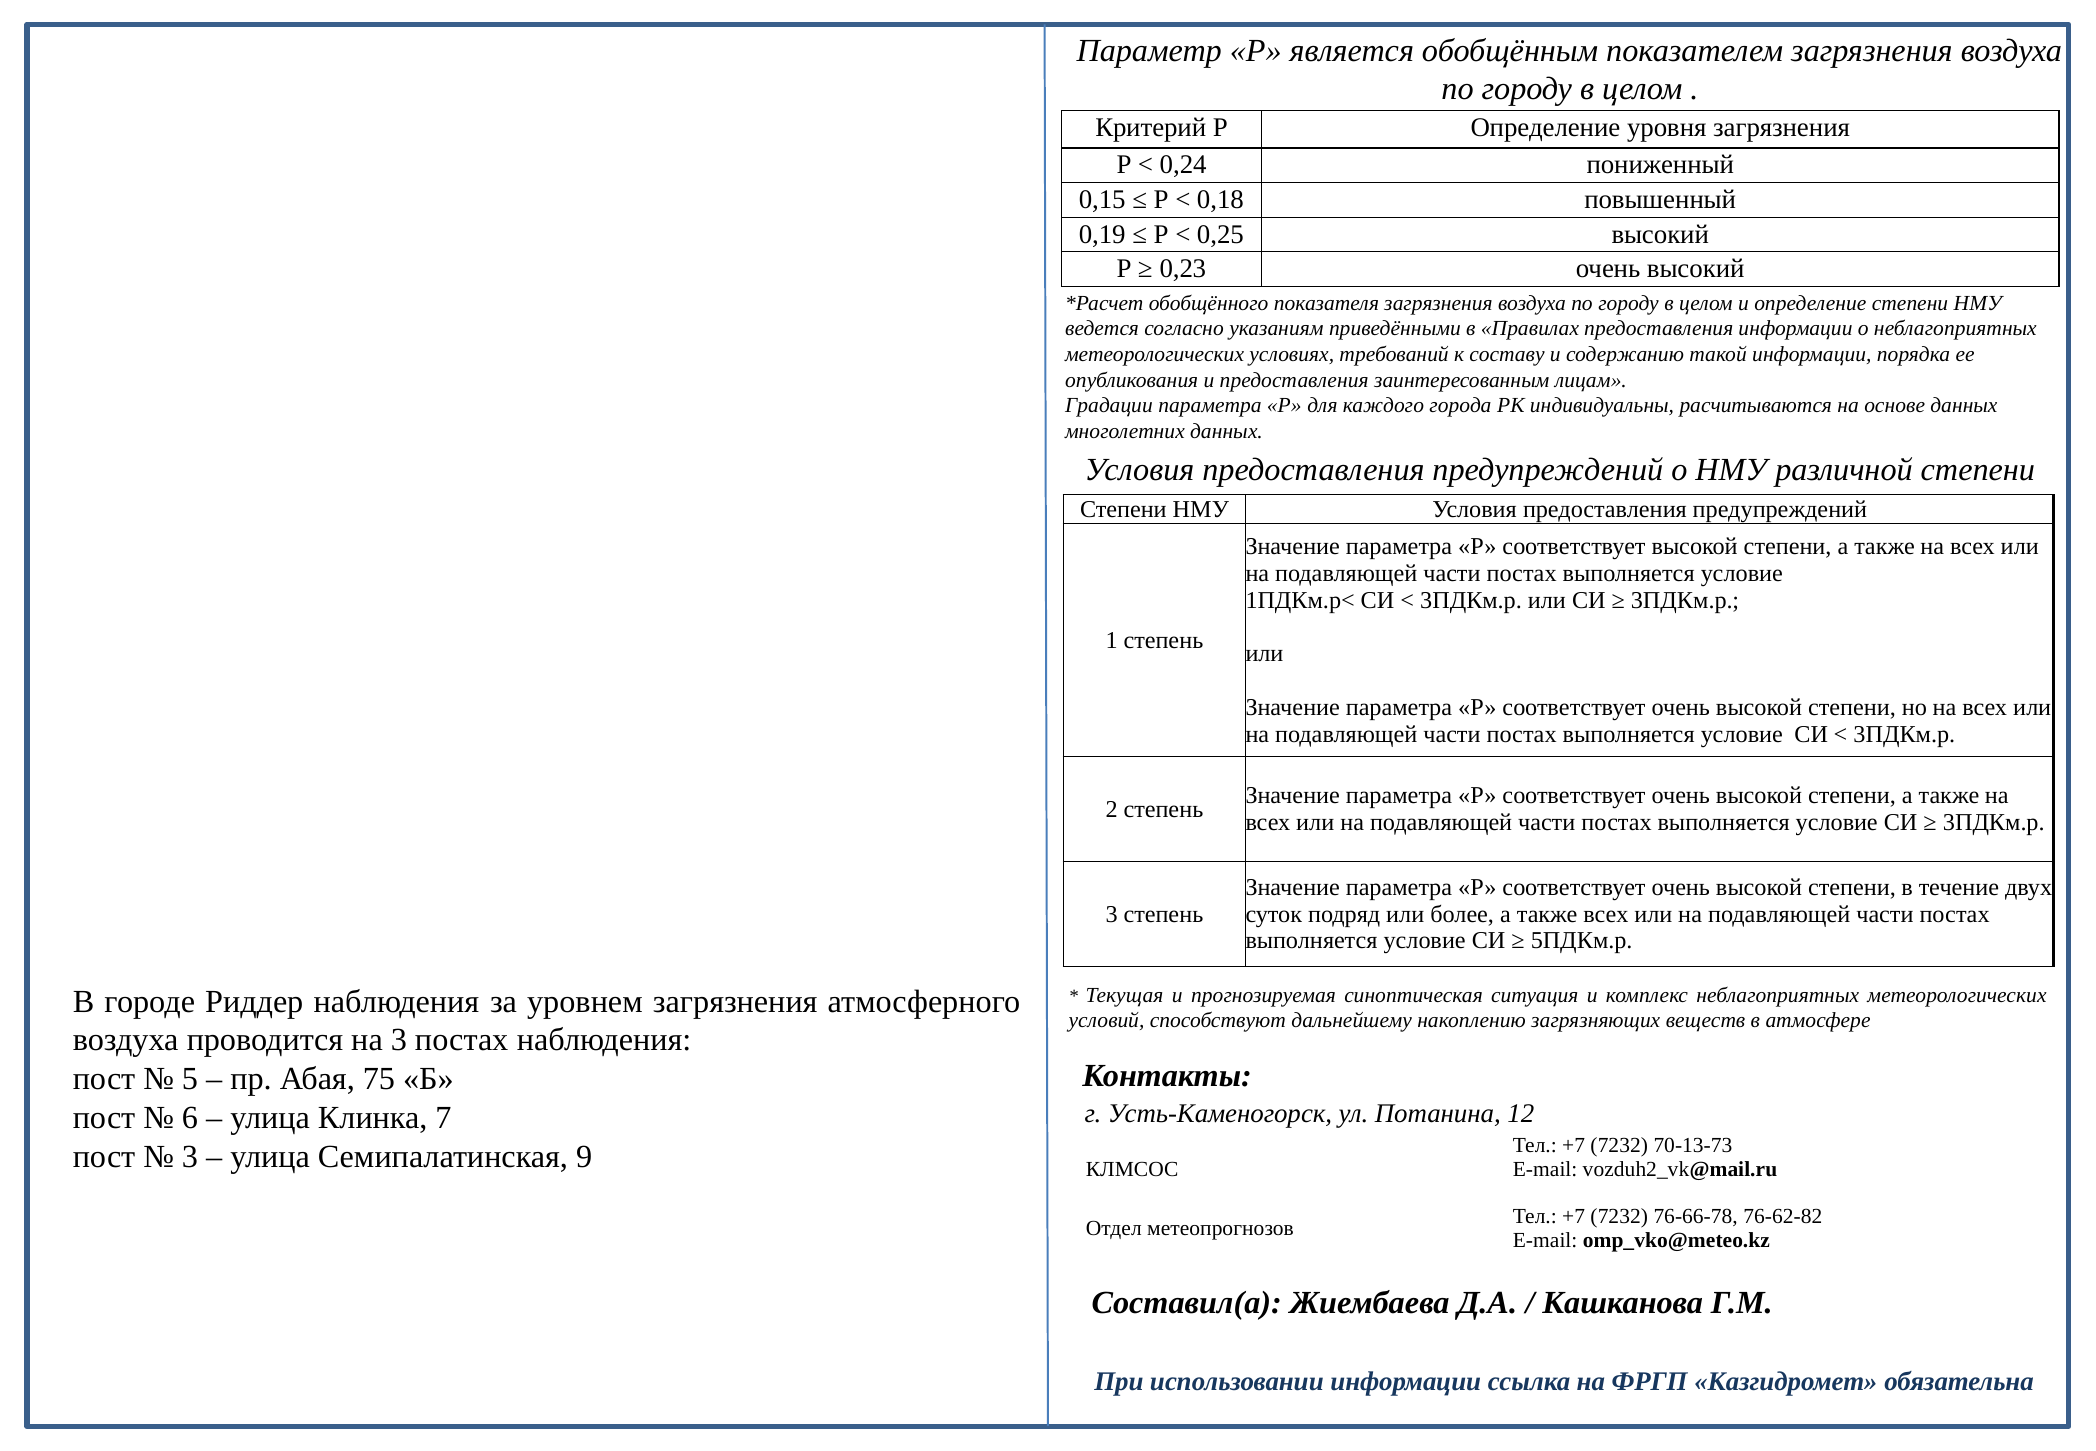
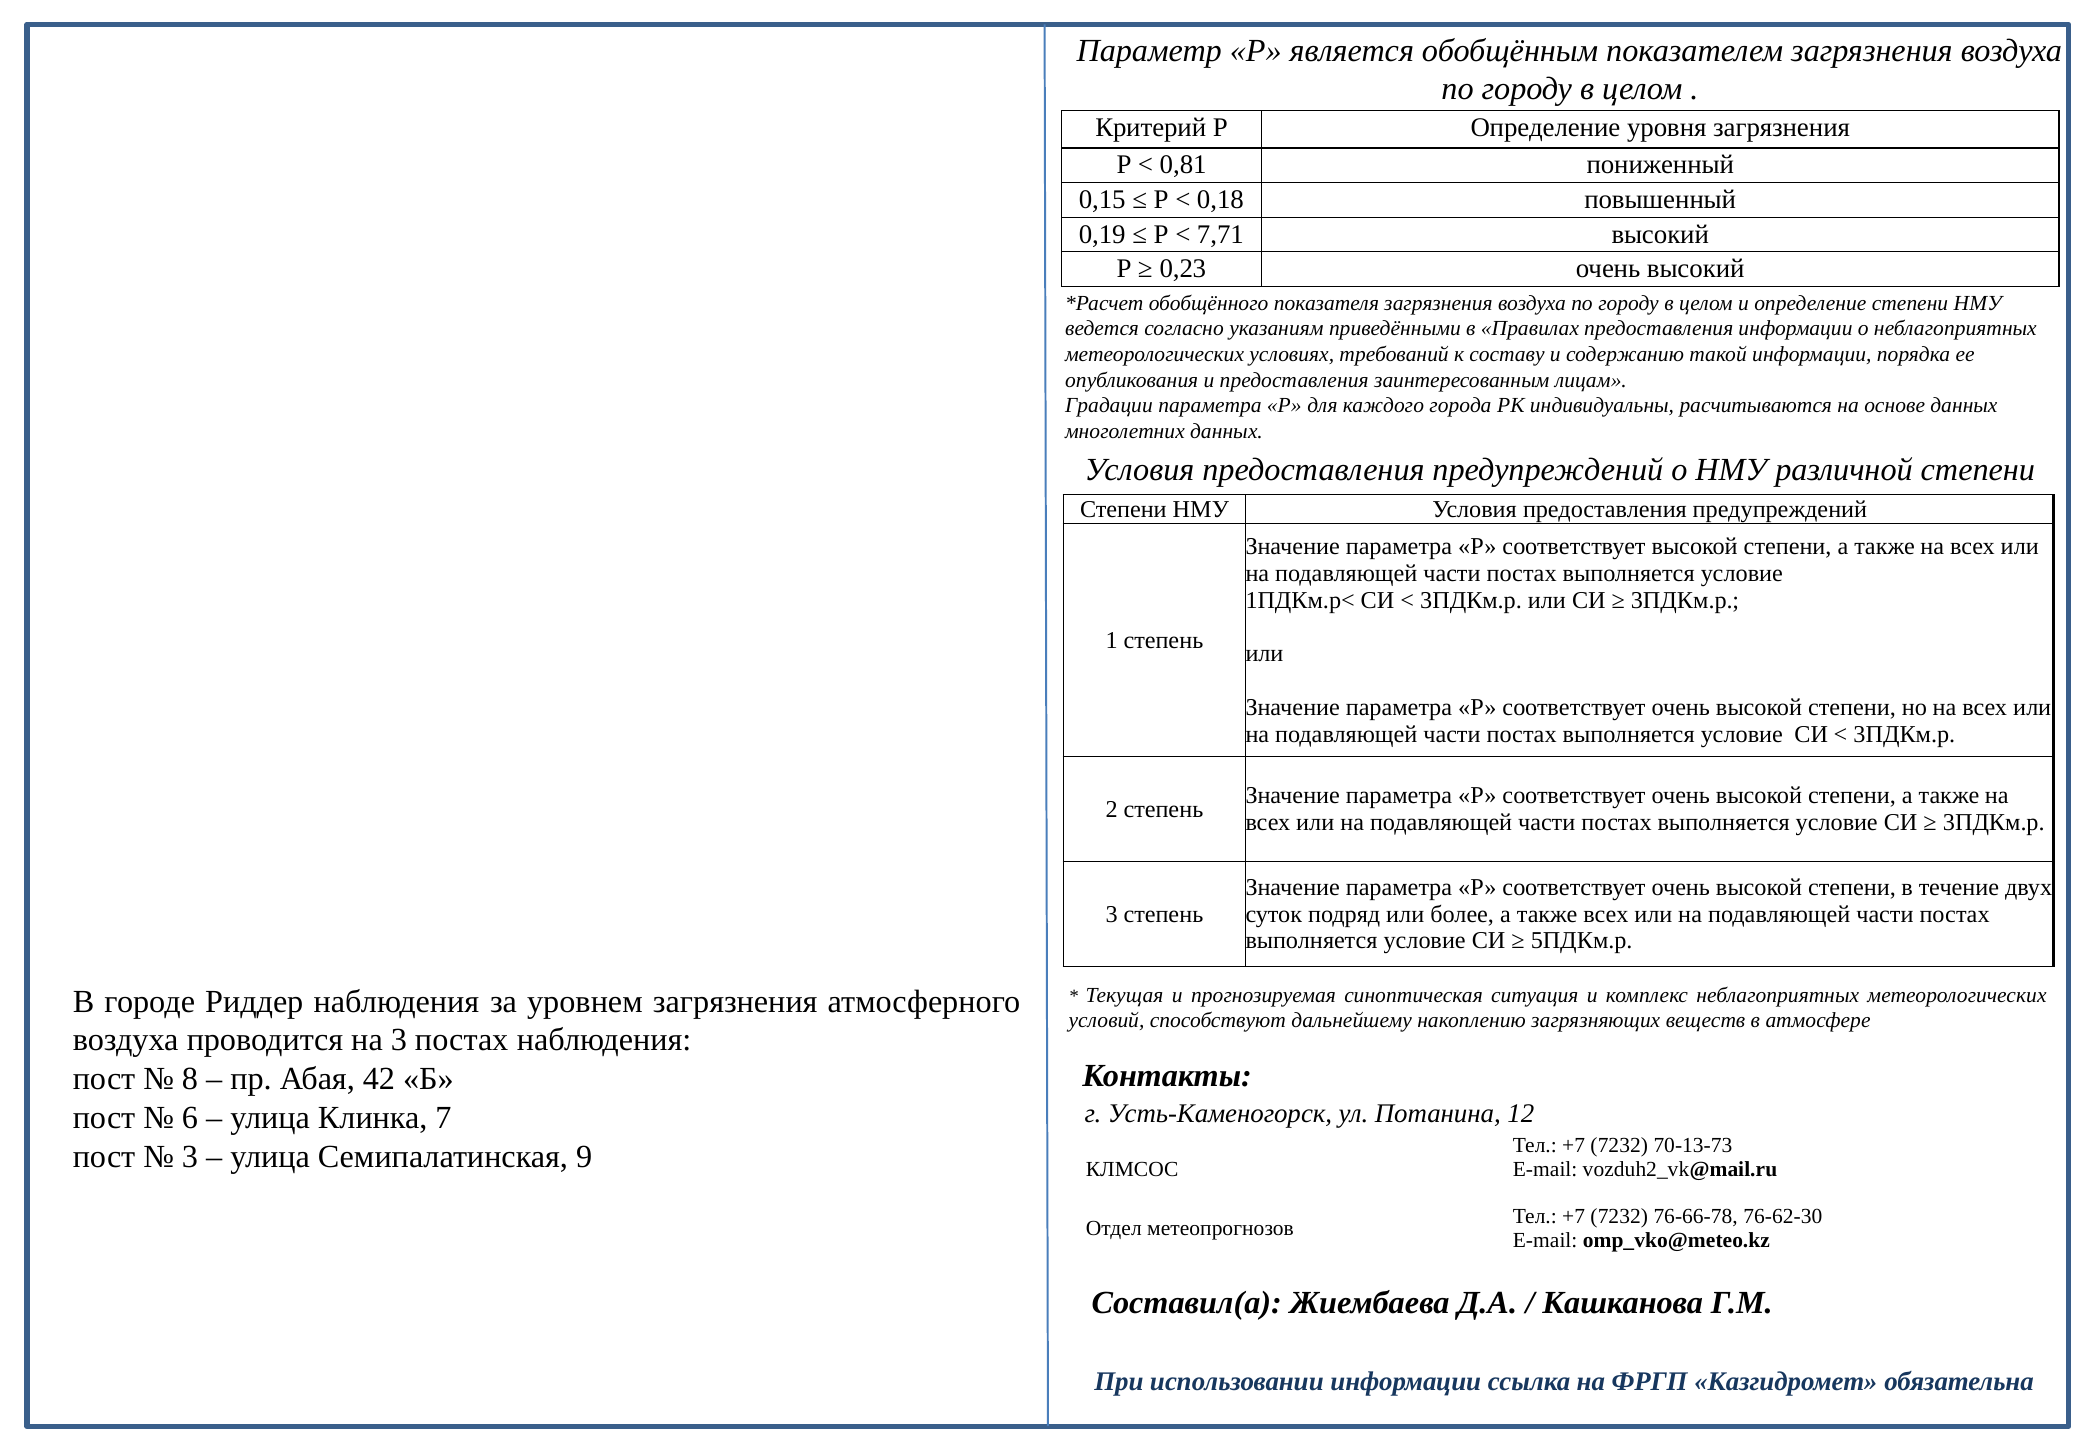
0,24: 0,24 -> 0,81 (1183, 165)
0,25: 0,25 -> 7,71 (1220, 234)
5: 5 -> 8 (190, 1079)
75: 75 -> 42 (379, 1079)
76-62-82: 76-62-82 -> 76-62-30 (1783, 1217)
